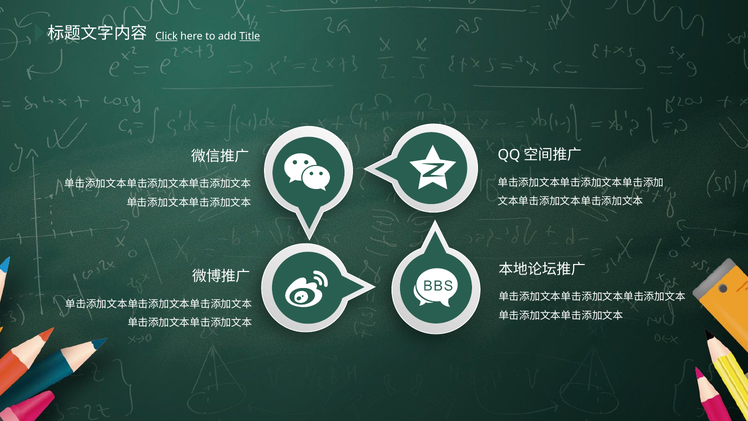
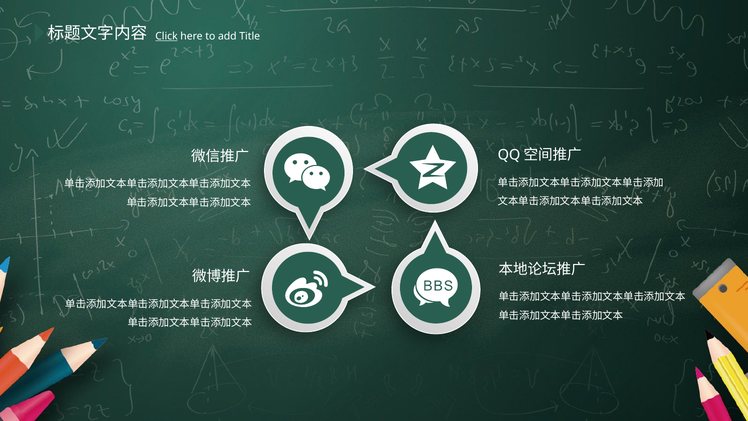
Title underline: present -> none (250, 36)
